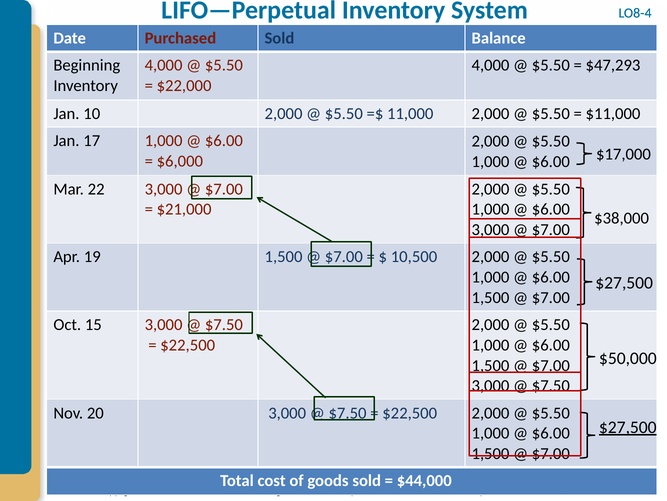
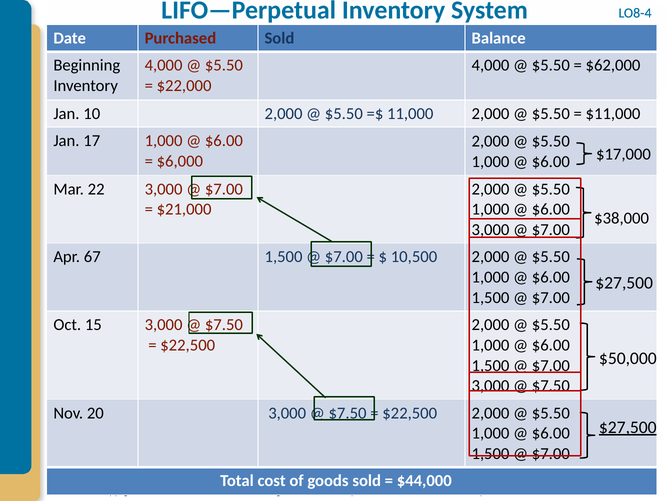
$47,293: $47,293 -> $62,000 (613, 65)
19: 19 -> 67 (92, 257)
